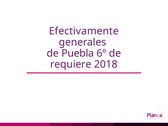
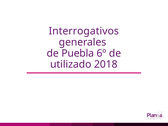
Efectivamente: Efectivamente -> Interrogativos (84, 31)
requiere: requiere -> utilizado (71, 64)
